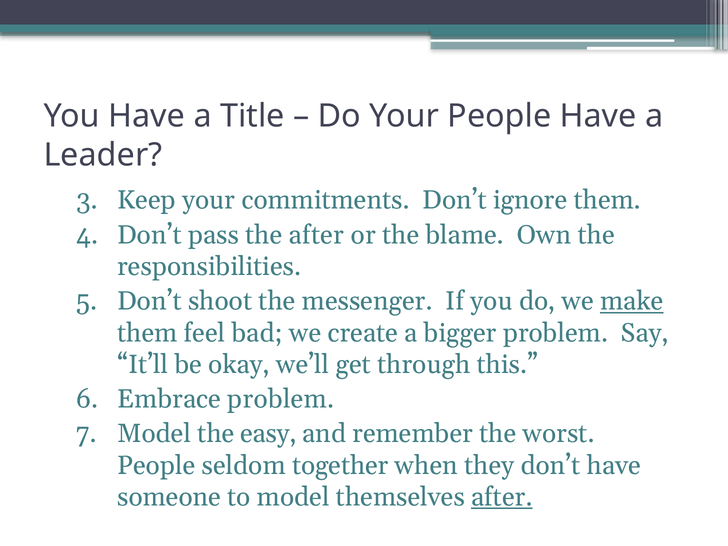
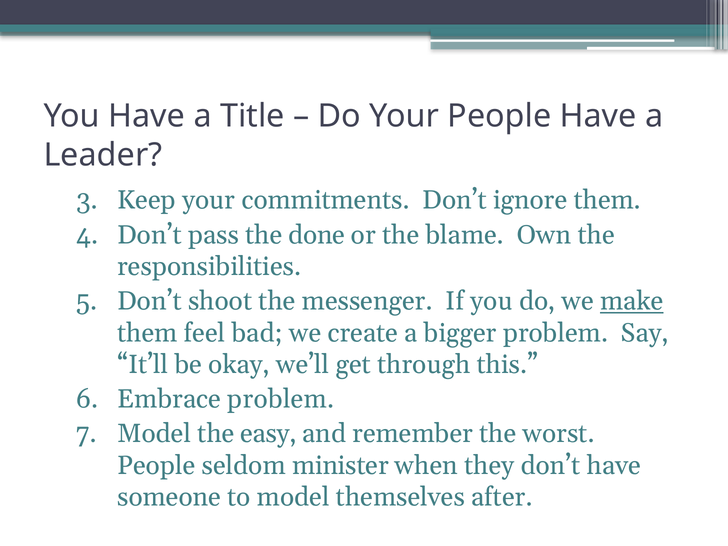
the after: after -> done (317, 235)
together: together -> minister (340, 465)
after underline: present -> none (502, 497)
